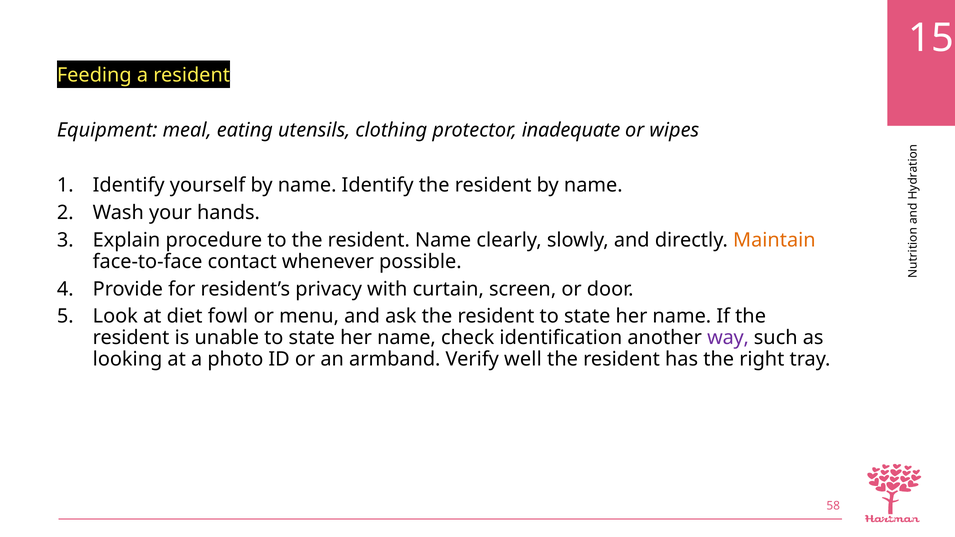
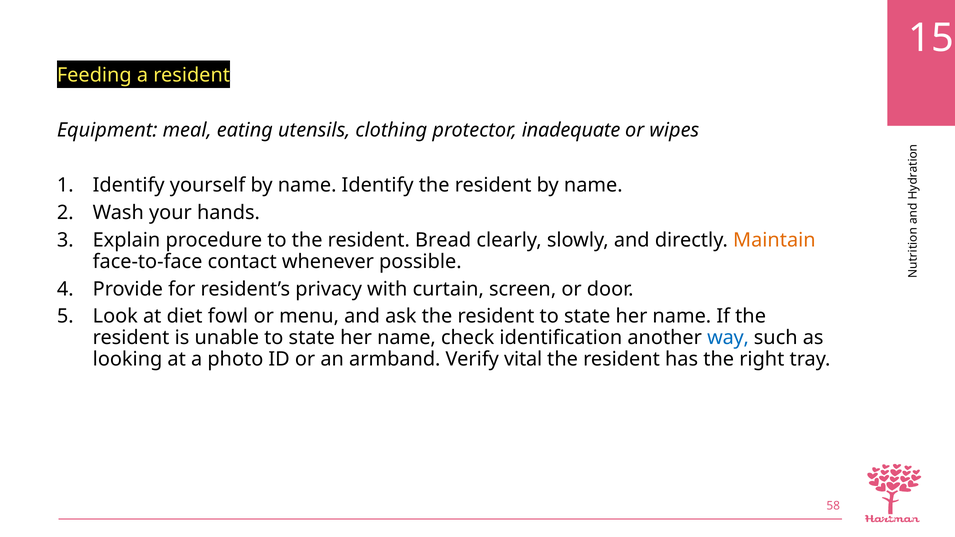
resident Name: Name -> Bread (443, 240)
way colour: purple -> blue (728, 338)
well: well -> vital (523, 360)
